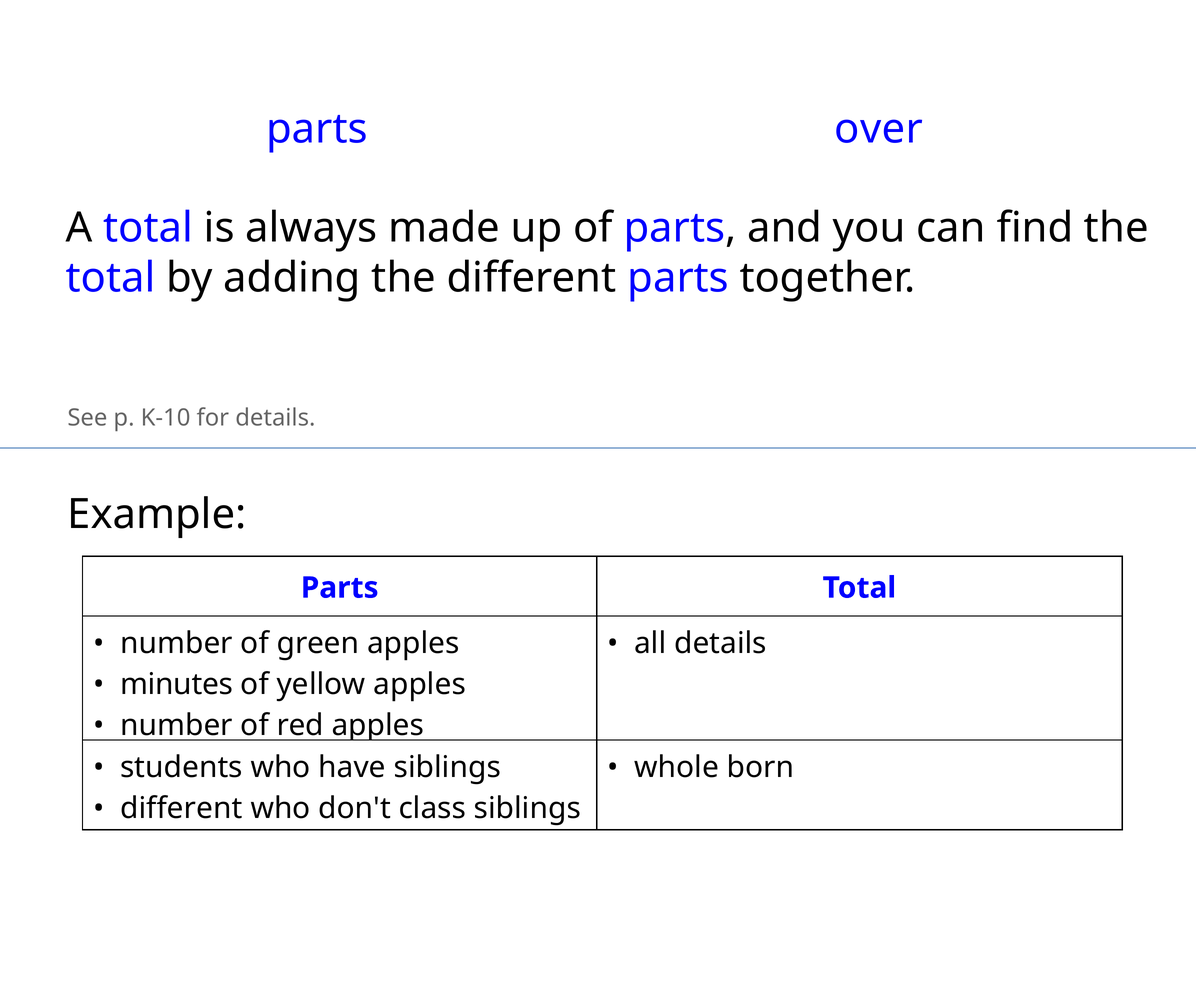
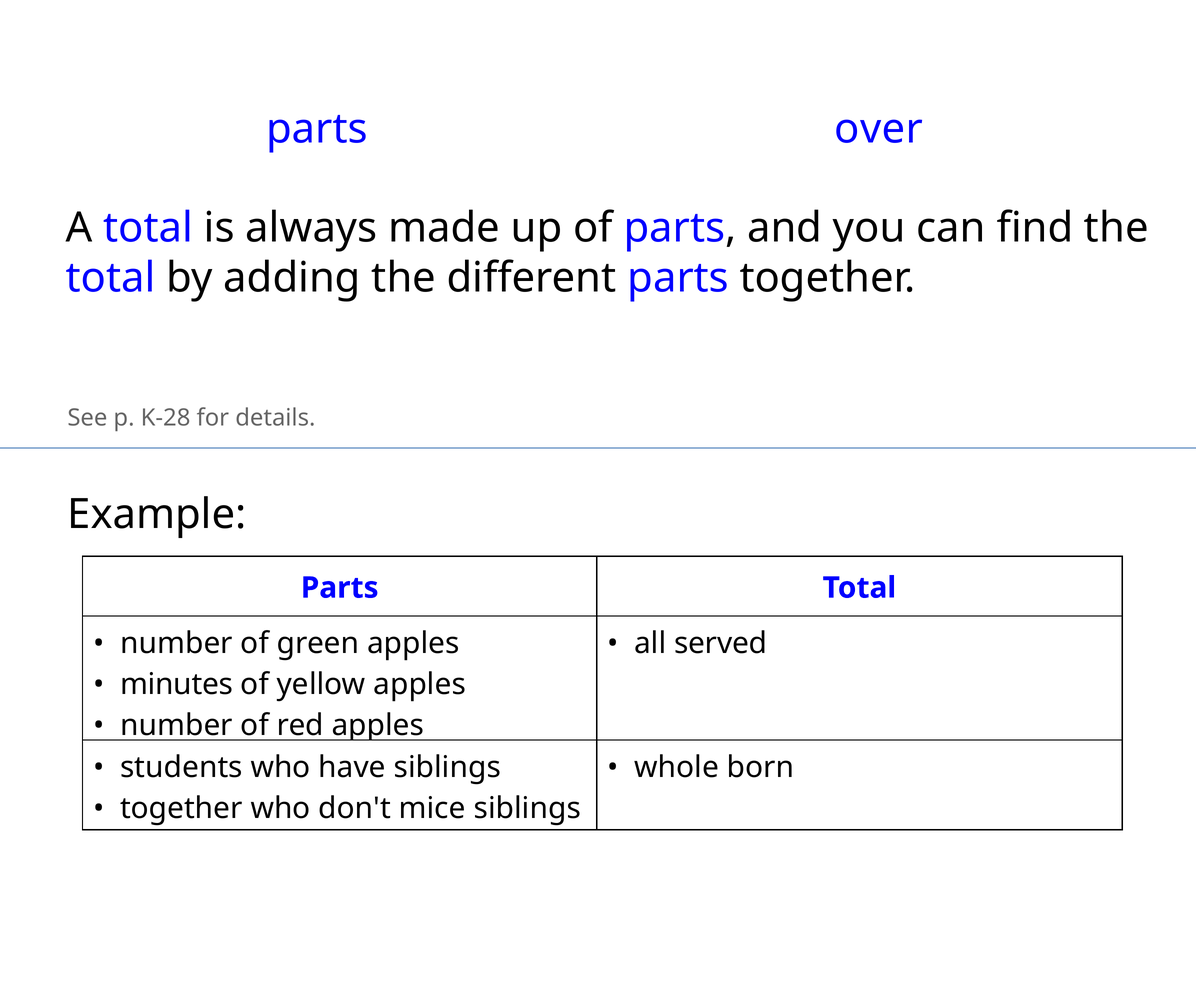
K-10: K-10 -> K-28 (166, 418)
all details: details -> served (721, 643)
different: different -> together (181, 808)
class: class -> mice (432, 808)
